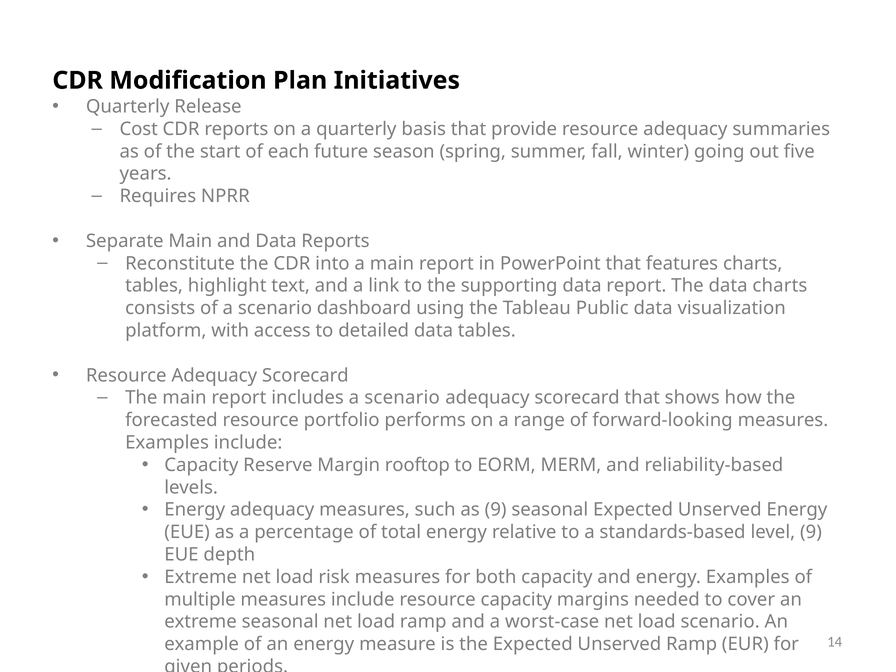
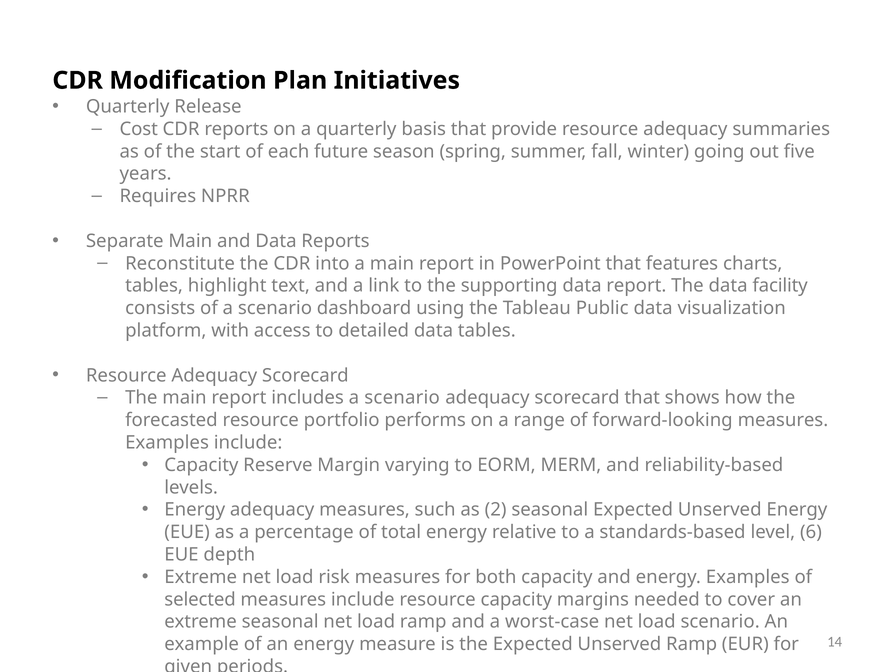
data charts: charts -> facility (780, 286)
rooftop: rooftop -> varying (417, 465)
as 9: 9 -> 2 (496, 510)
level 9: 9 -> 6 (811, 532)
multiple: multiple -> selected (200, 599)
